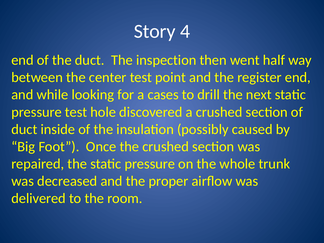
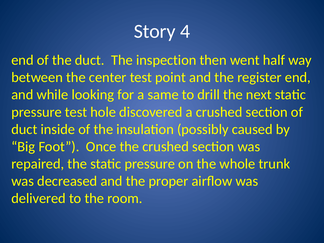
cases: cases -> same (163, 95)
